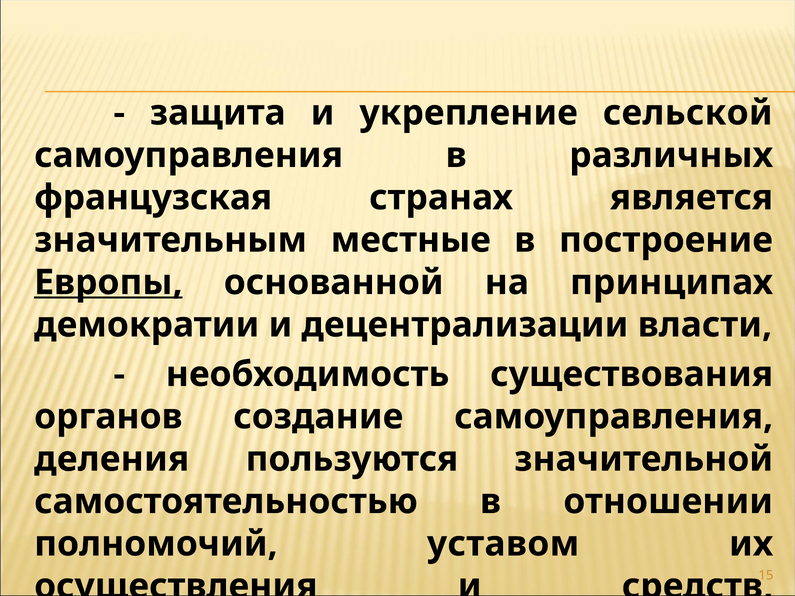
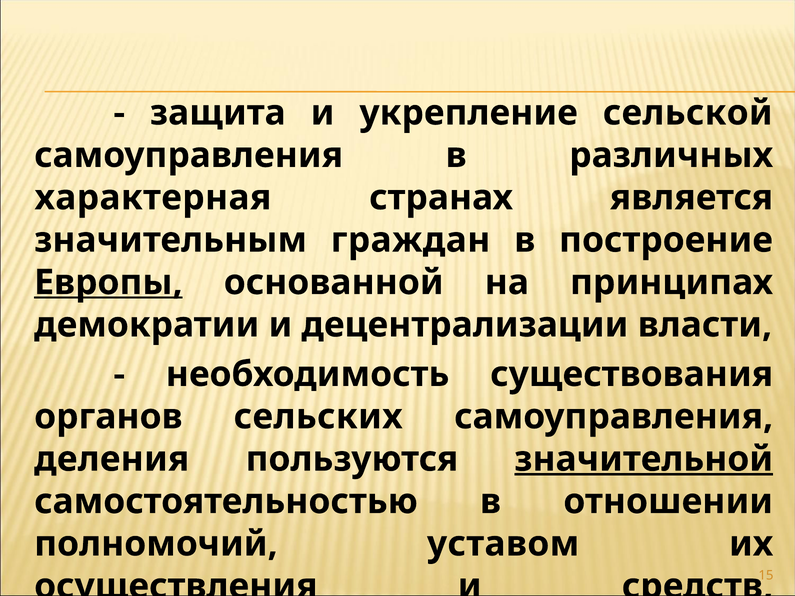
французская: французская -> характерная (153, 198)
местные: местные -> граждан (411, 240)
создание: создание -> сельских (318, 417)
значительной underline: none -> present (644, 459)
